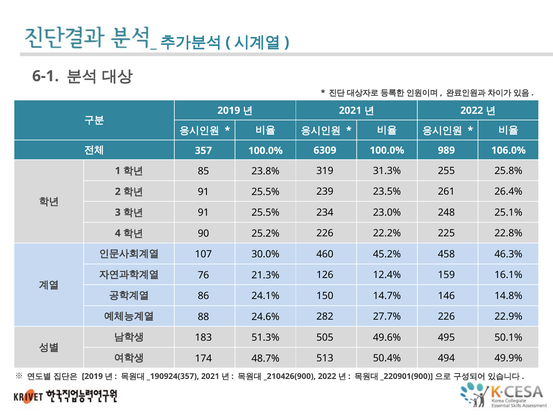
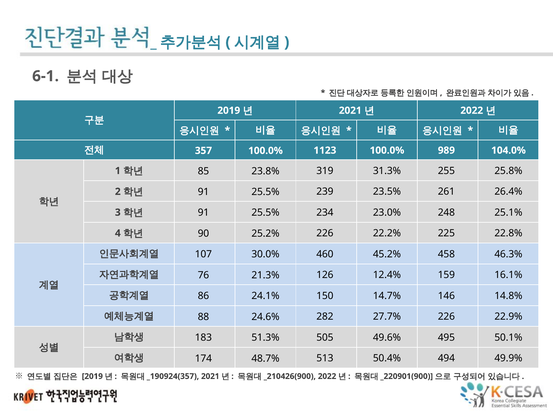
6309: 6309 -> 1123 (325, 150)
106.0%: 106.0% -> 104.0% (508, 150)
